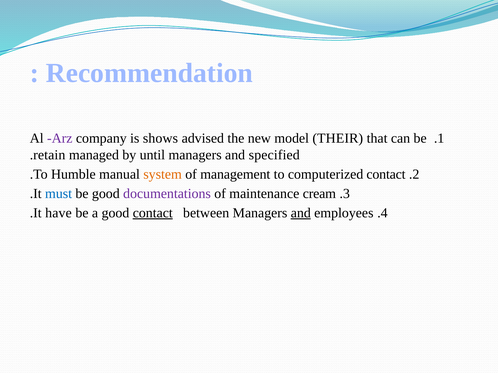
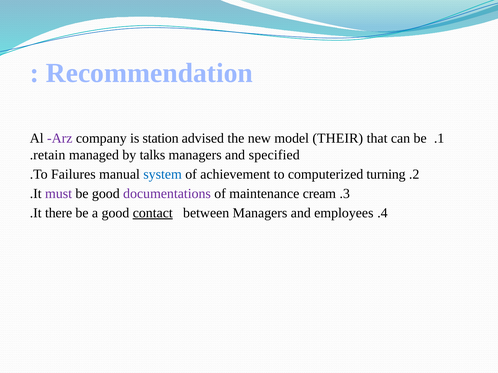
shows: shows -> station (161, 138)
until: until -> talks (152, 155)
Humble: Humble -> Failures (73, 174)
system colour: orange -> blue (163, 174)
management: management -> achievement (235, 174)
computerized contact: contact -> turning (386, 174)
must colour: blue -> purple (59, 194)
have: have -> there (59, 213)
and underline: present -> none (301, 213)
